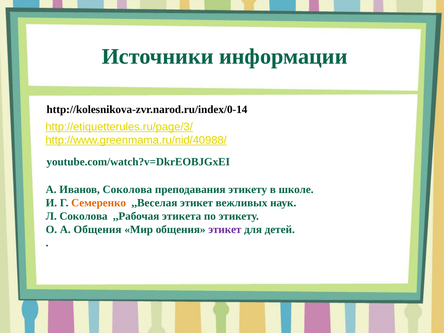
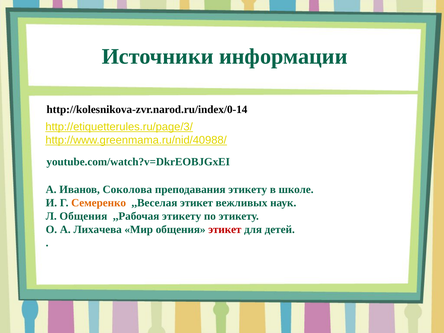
Л Соколова: Соколова -> Общения (83, 216)
,,Рабочая этикета: этикета -> этикету (182, 216)
А Общения: Общения -> Лихачева (98, 230)
этикет colour: purple -> red (225, 230)
